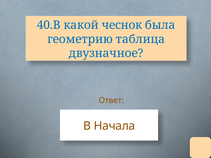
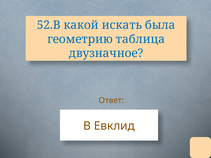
40.В: 40.В -> 52.В (49, 25)
чеснок: чеснок -> искать (122, 25)
Начала: Начала -> Евклид (114, 126)
